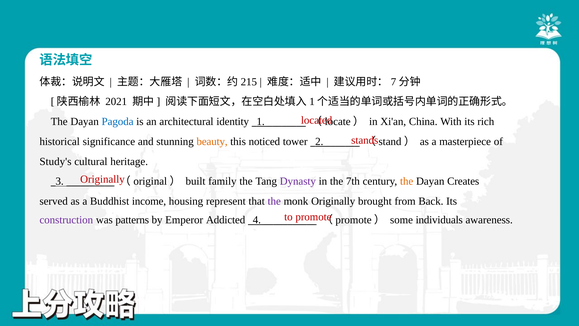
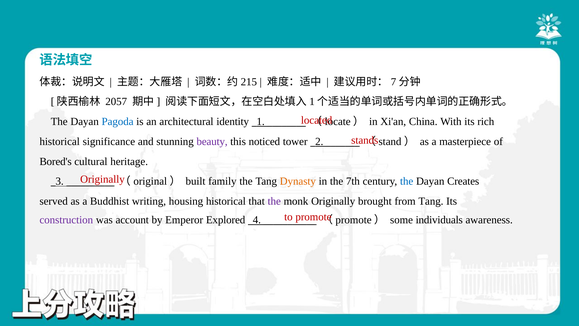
2021: 2021 -> 2057 (116, 102)
beauty colour: orange -> purple (212, 141)
Study's: Study's -> Bored's (56, 161)
Dynasty colour: purple -> orange (298, 181)
the colour: orange -> blue (407, 181)
income: income -> writing (149, 201)
housing represent: represent -> historical (226, 201)
from Back: Back -> Tang (431, 201)
patterns: patterns -> account (132, 220)
Addicted: Addicted -> Explored (226, 220)
